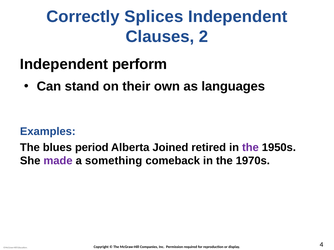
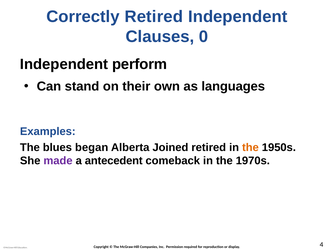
Correctly Splices: Splices -> Retired (154, 17)
2: 2 -> 0 (204, 37)
period: period -> began (92, 148)
the colour: purple -> orange (250, 148)
something: something -> antecedent (114, 161)
